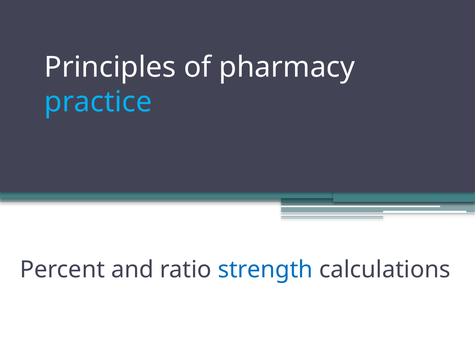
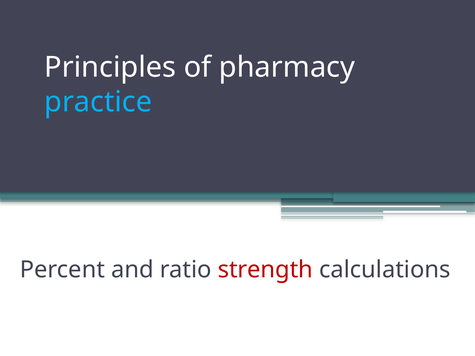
strength colour: blue -> red (265, 270)
